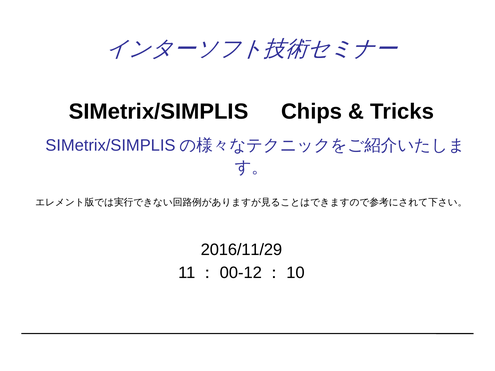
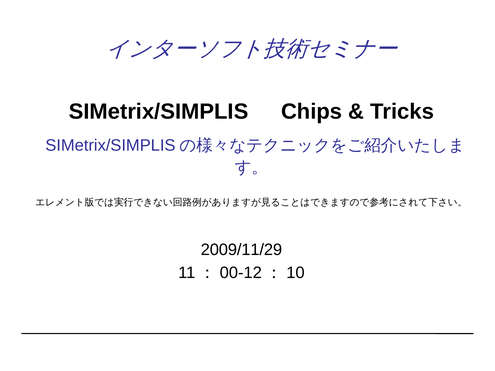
2016/11/29: 2016/11/29 -> 2009/11/29 (241, 250)
